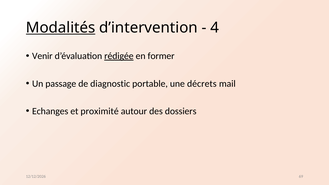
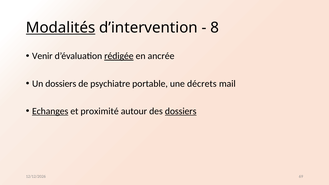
4: 4 -> 8 (215, 28)
former: former -> ancrée (161, 56)
Un passage: passage -> dossiers (61, 84)
diagnostic: diagnostic -> psychiatre (110, 84)
Echanges underline: none -> present (50, 111)
dossiers underline: none -> present (181, 111)
